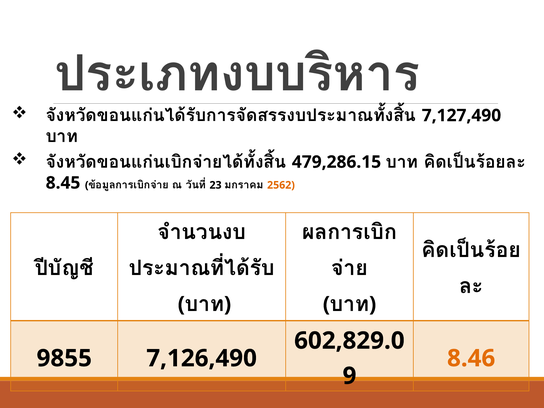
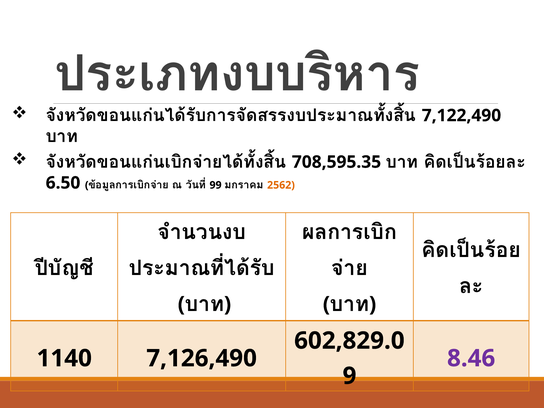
7,127,490: 7,127,490 -> 7,122,490 (461, 116)
479,286.15: 479,286.15 -> 708,595.35 (336, 162)
8.45: 8.45 -> 6.50 (63, 183)
23: 23 -> 99 (216, 185)
9855: 9855 -> 1140 (64, 358)
8.46 colour: orange -> purple (471, 358)
